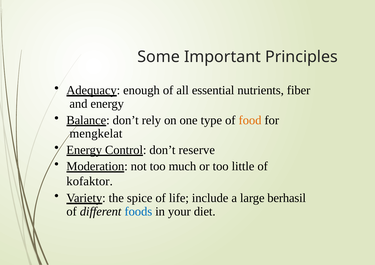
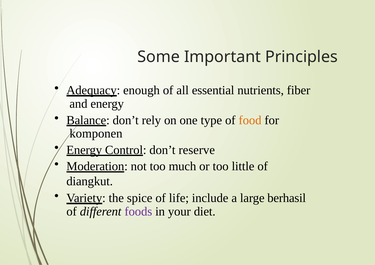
mengkelat: mengkelat -> komponen (96, 134)
kofaktor: kofaktor -> diangkut (90, 181)
foods colour: blue -> purple (138, 211)
